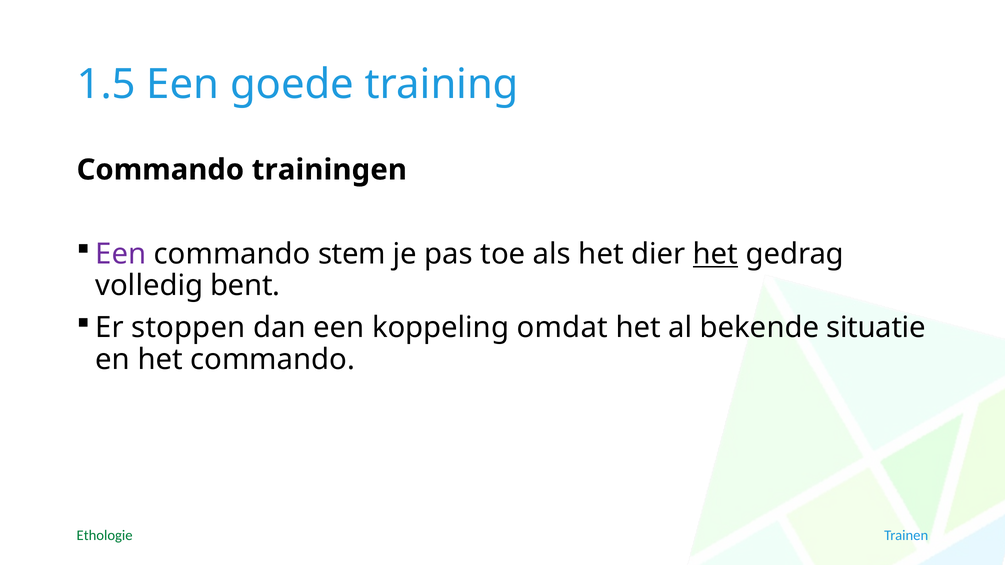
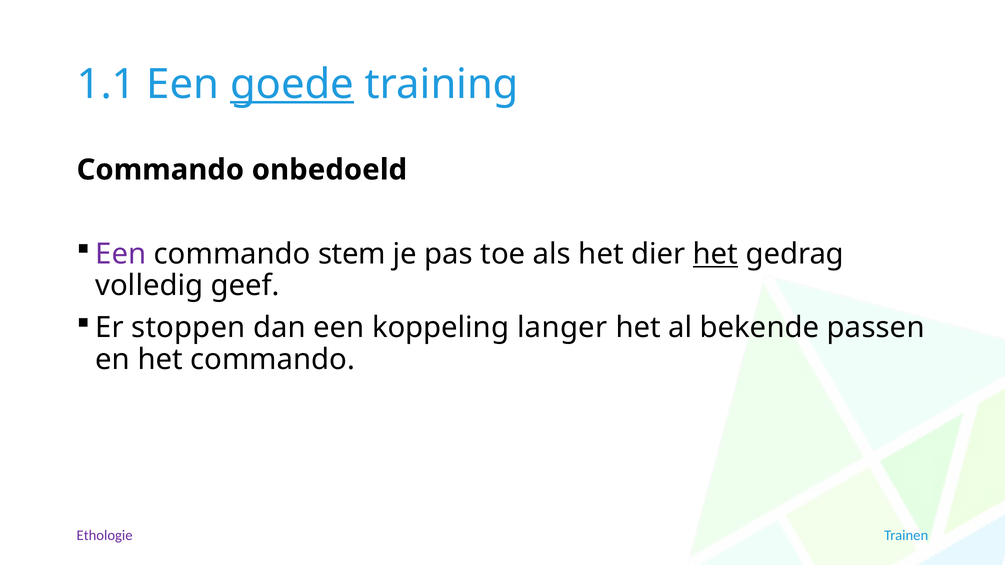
1.5: 1.5 -> 1.1 (106, 84)
goede underline: none -> present (292, 84)
trainingen: trainingen -> onbedoeld (329, 170)
bent: bent -> geef (245, 286)
omdat: omdat -> langer (562, 328)
situatie: situatie -> passen (876, 328)
Ethologie colour: green -> purple (105, 536)
